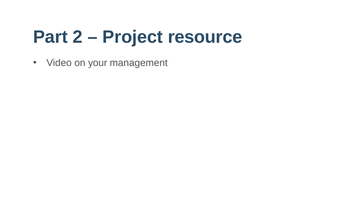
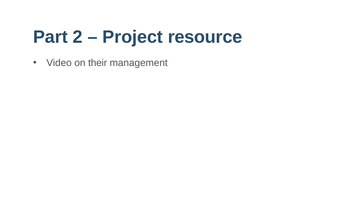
your: your -> their (98, 63)
